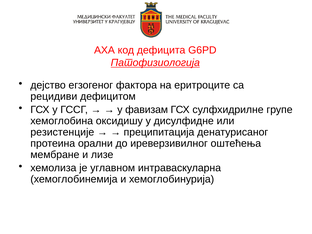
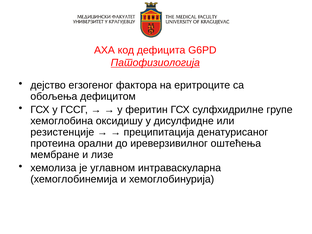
рецидиви: рецидиви -> обољења (54, 96)
фавизам: фавизам -> феритин (147, 110)
